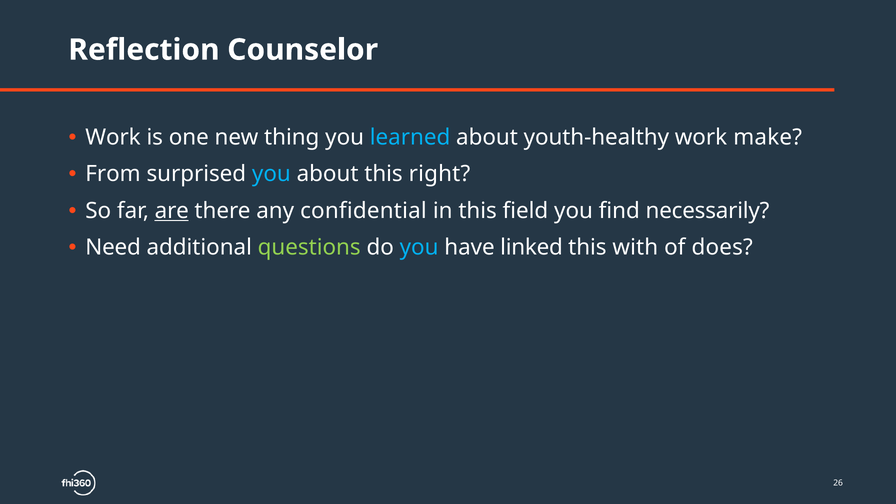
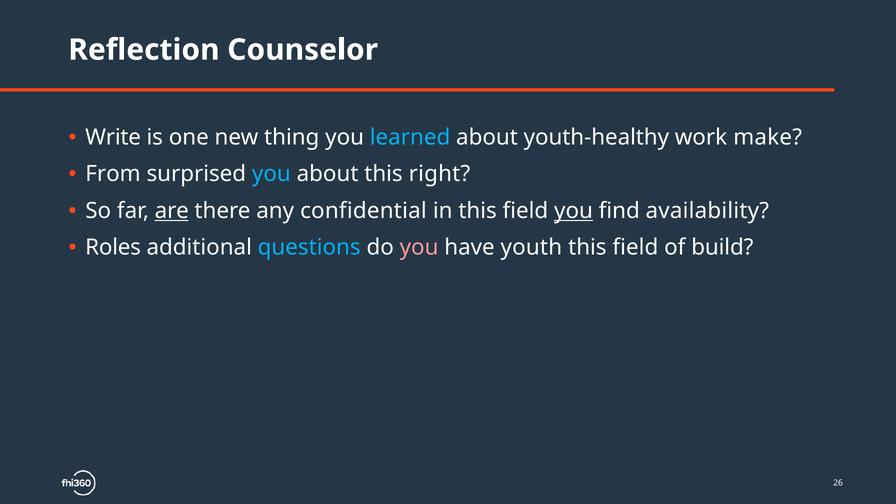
Work: Work -> Write (113, 137)
you underline: none -> present (574, 211)
necessarily: necessarily -> availability (707, 211)
Need: Need -> Roles (113, 248)
questions colour: light green -> light blue (309, 248)
you colour: light blue -> pink (419, 248)
linked: linked -> youth (531, 248)
with: with -> field (635, 248)
does: does -> build (722, 248)
